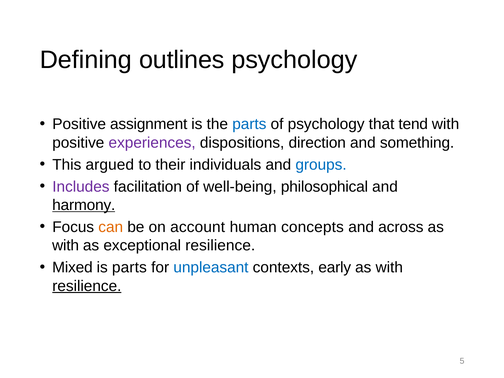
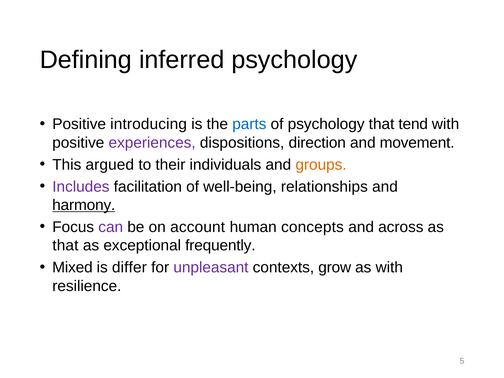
outlines: outlines -> inferred (182, 60)
assignment: assignment -> introducing (149, 124)
something: something -> movement (417, 143)
groups colour: blue -> orange (321, 165)
philosophical: philosophical -> relationships (324, 187)
can colour: orange -> purple (111, 227)
with: with -> that (65, 246)
exceptional resilience: resilience -> frequently (220, 246)
is parts: parts -> differ (129, 267)
unpleasant colour: blue -> purple (211, 267)
early: early -> grow (335, 267)
resilience underline: present -> none (87, 286)
